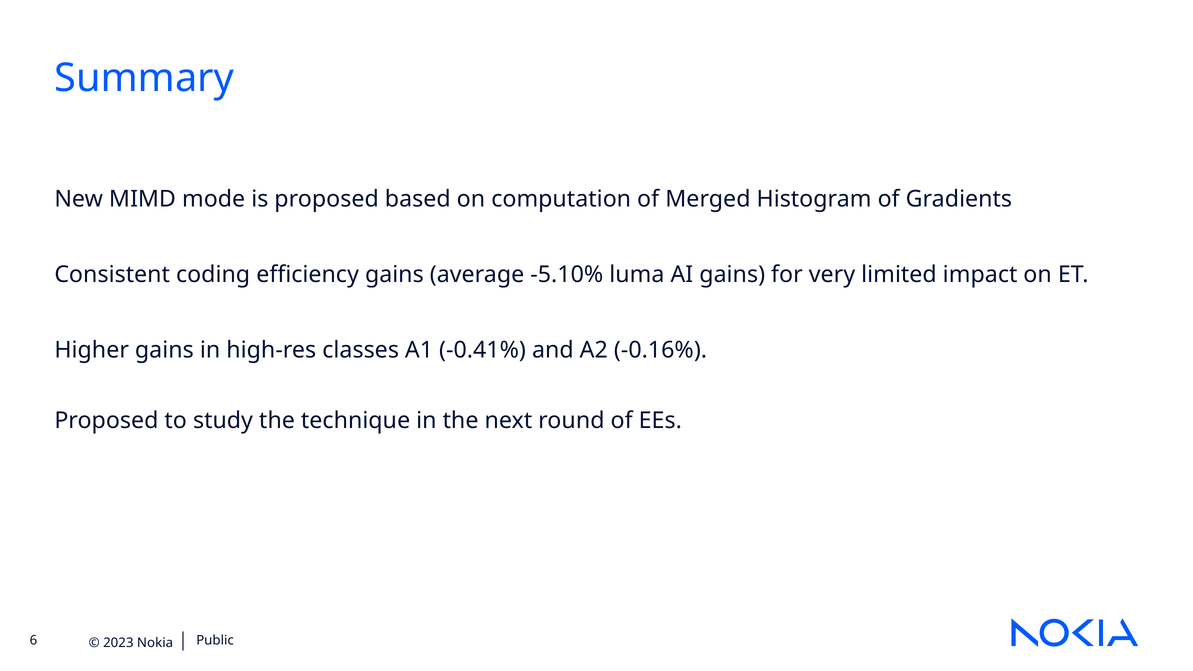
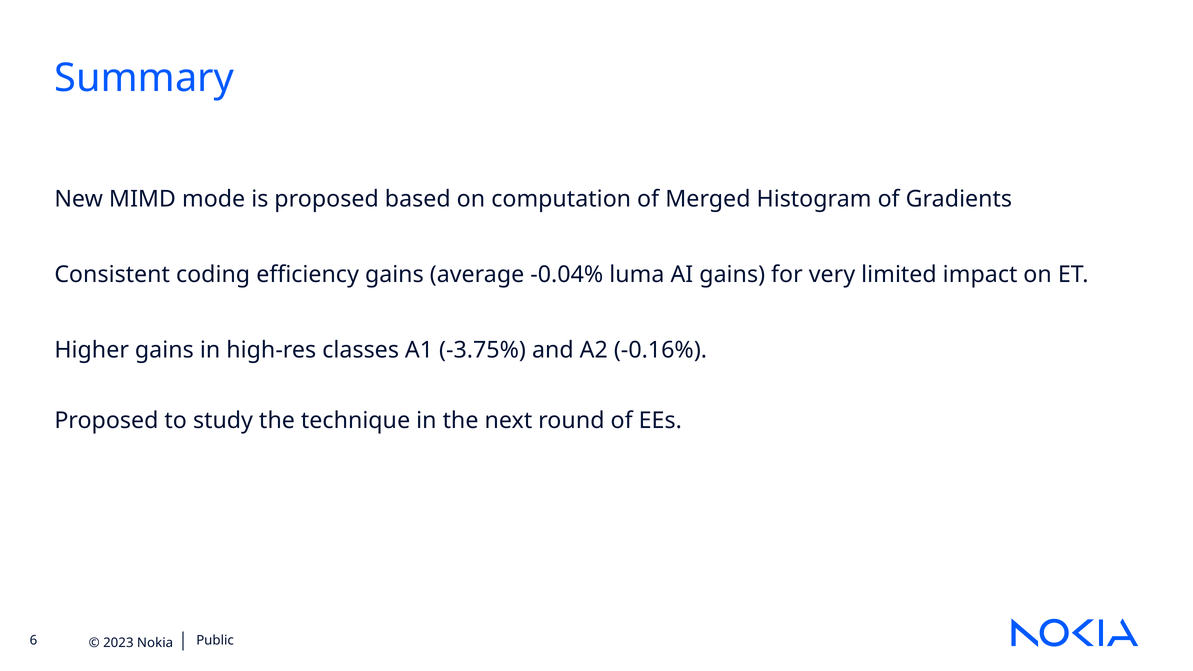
-5.10%: -5.10% -> -0.04% (567, 275)
-0.41%: -0.41% -> -3.75% (483, 350)
